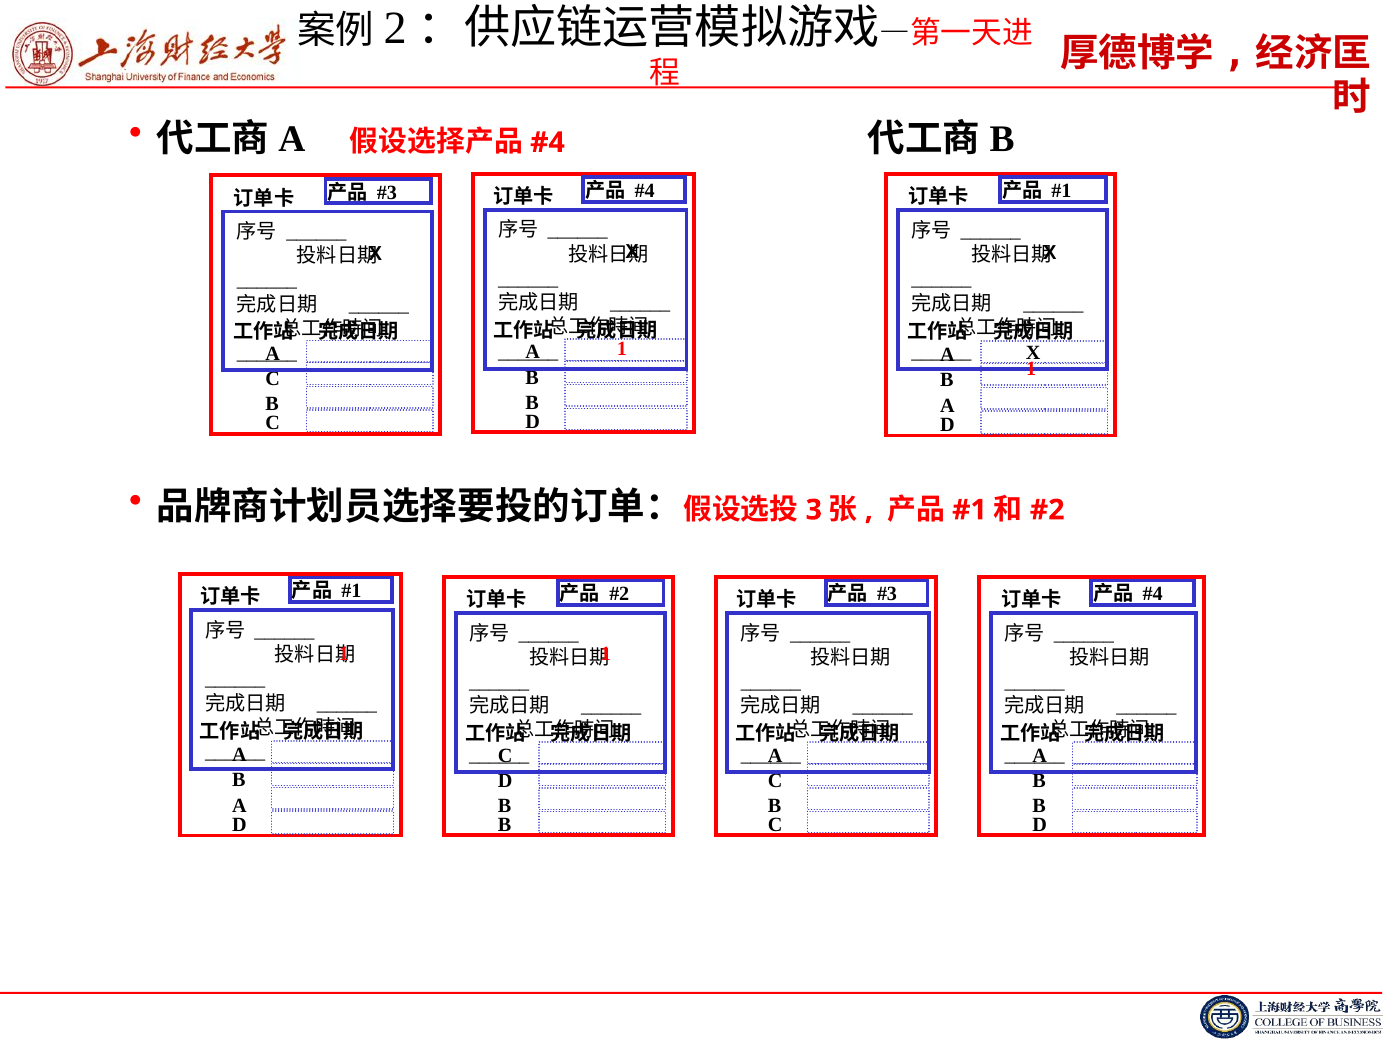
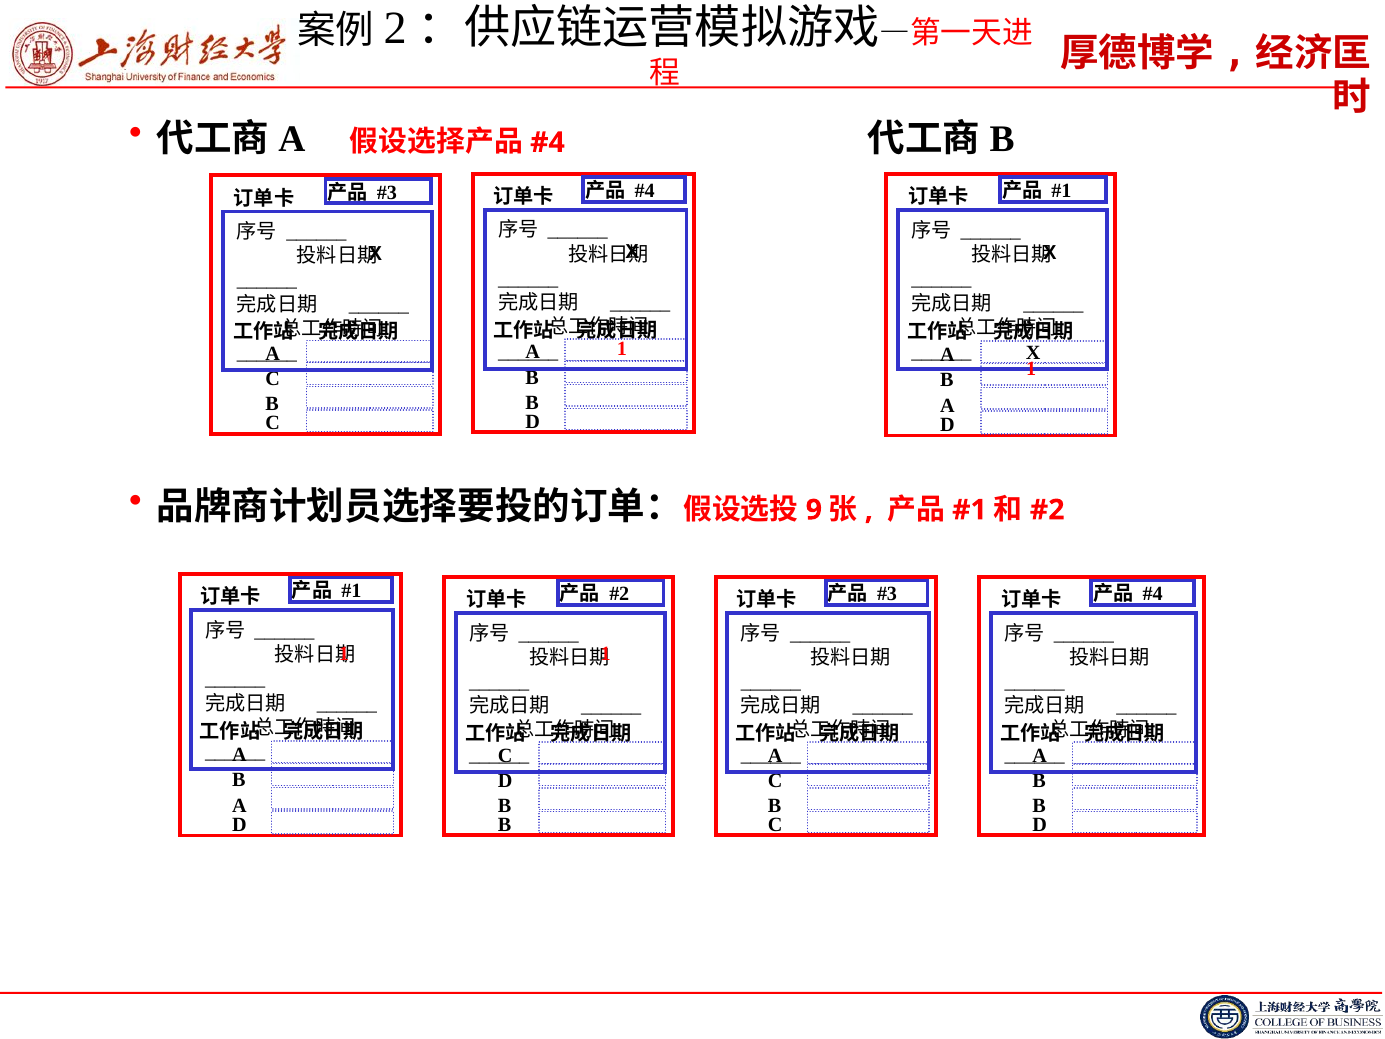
3: 3 -> 9 (814, 510)
